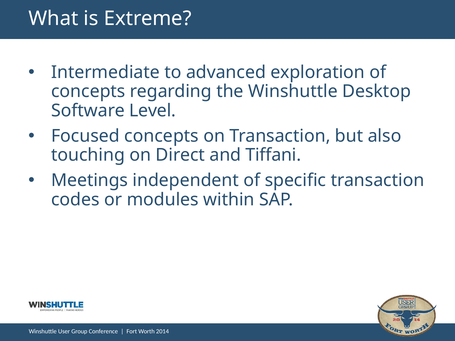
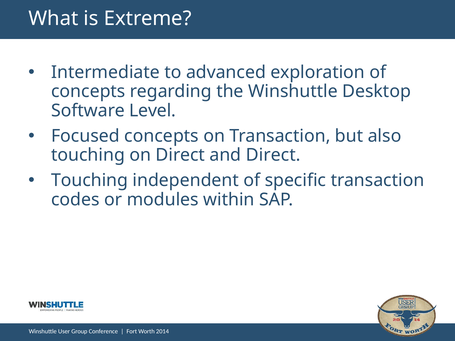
and Tiffani: Tiffani -> Direct (273, 155)
Meetings: Meetings -> Touching (90, 181)
